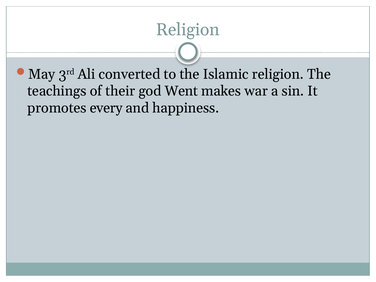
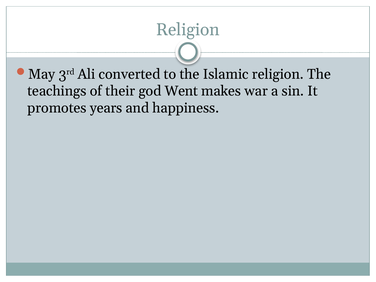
every: every -> years (106, 108)
